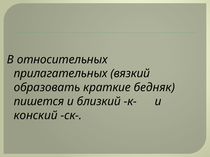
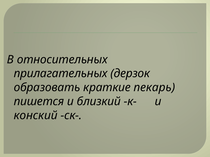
вязкий: вязкий -> дерзок (130, 74)
бедняк: бедняк -> пекарь (154, 88)
